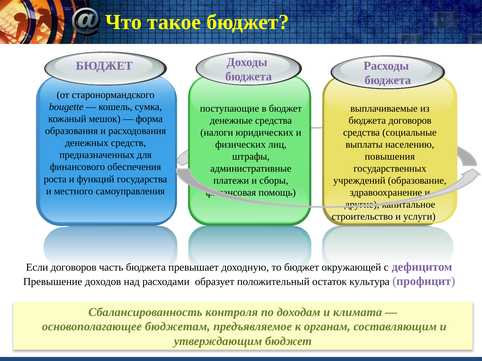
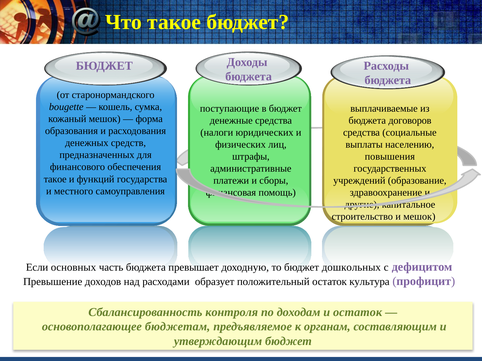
роста: роста -> такое (55, 179)
и услуги: услуги -> мешок (419, 217)
Если договоров: договоров -> основных (74, 268)
окружающей: окружающей -> дошкольных (351, 268)
и климата: климата -> остаток (358, 313)
